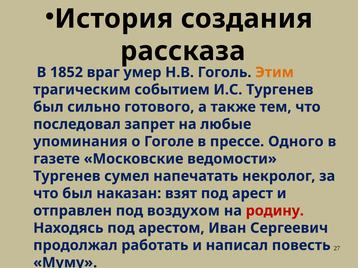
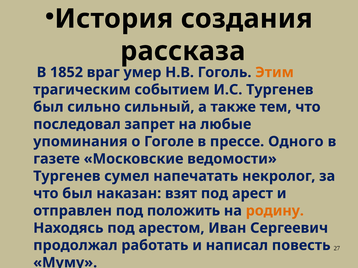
готового: готового -> сильный (159, 107)
воздухом: воздухом -> положить (184, 211)
родину colour: red -> orange (275, 211)
